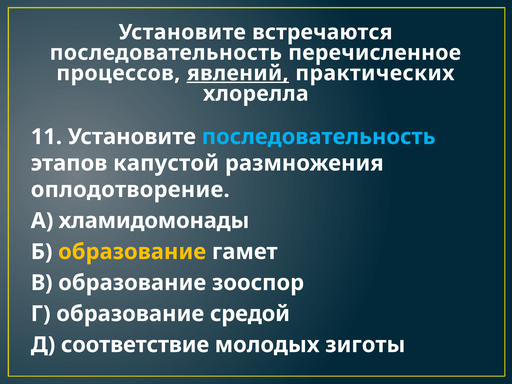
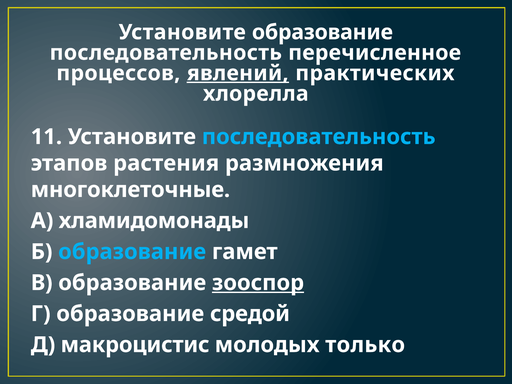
Установите встречаются: встречаются -> образование (322, 32)
капустой: капустой -> растения (166, 163)
оплодотворение: оплодотворение -> многоклеточные (130, 190)
образование colour: yellow -> light blue (132, 252)
зооспор underline: none -> present (258, 283)
соответствие: соответствие -> макроцистис (135, 345)
зиготы: зиготы -> только (365, 345)
